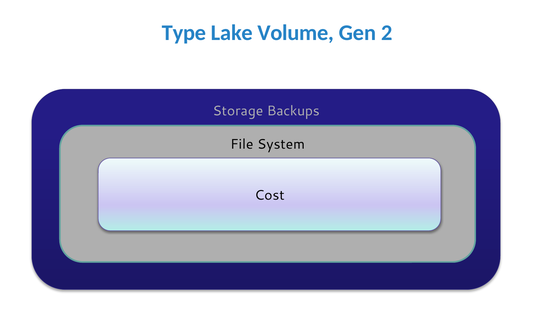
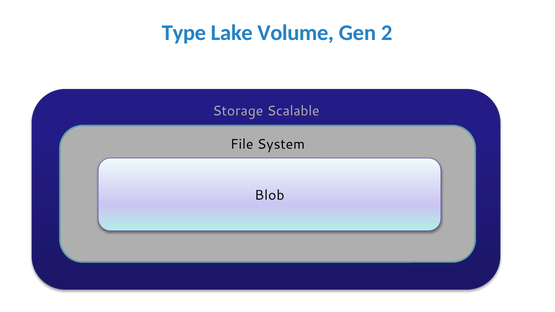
Backups: Backups -> Scalable (293, 111)
Cost: Cost -> Blob (269, 196)
